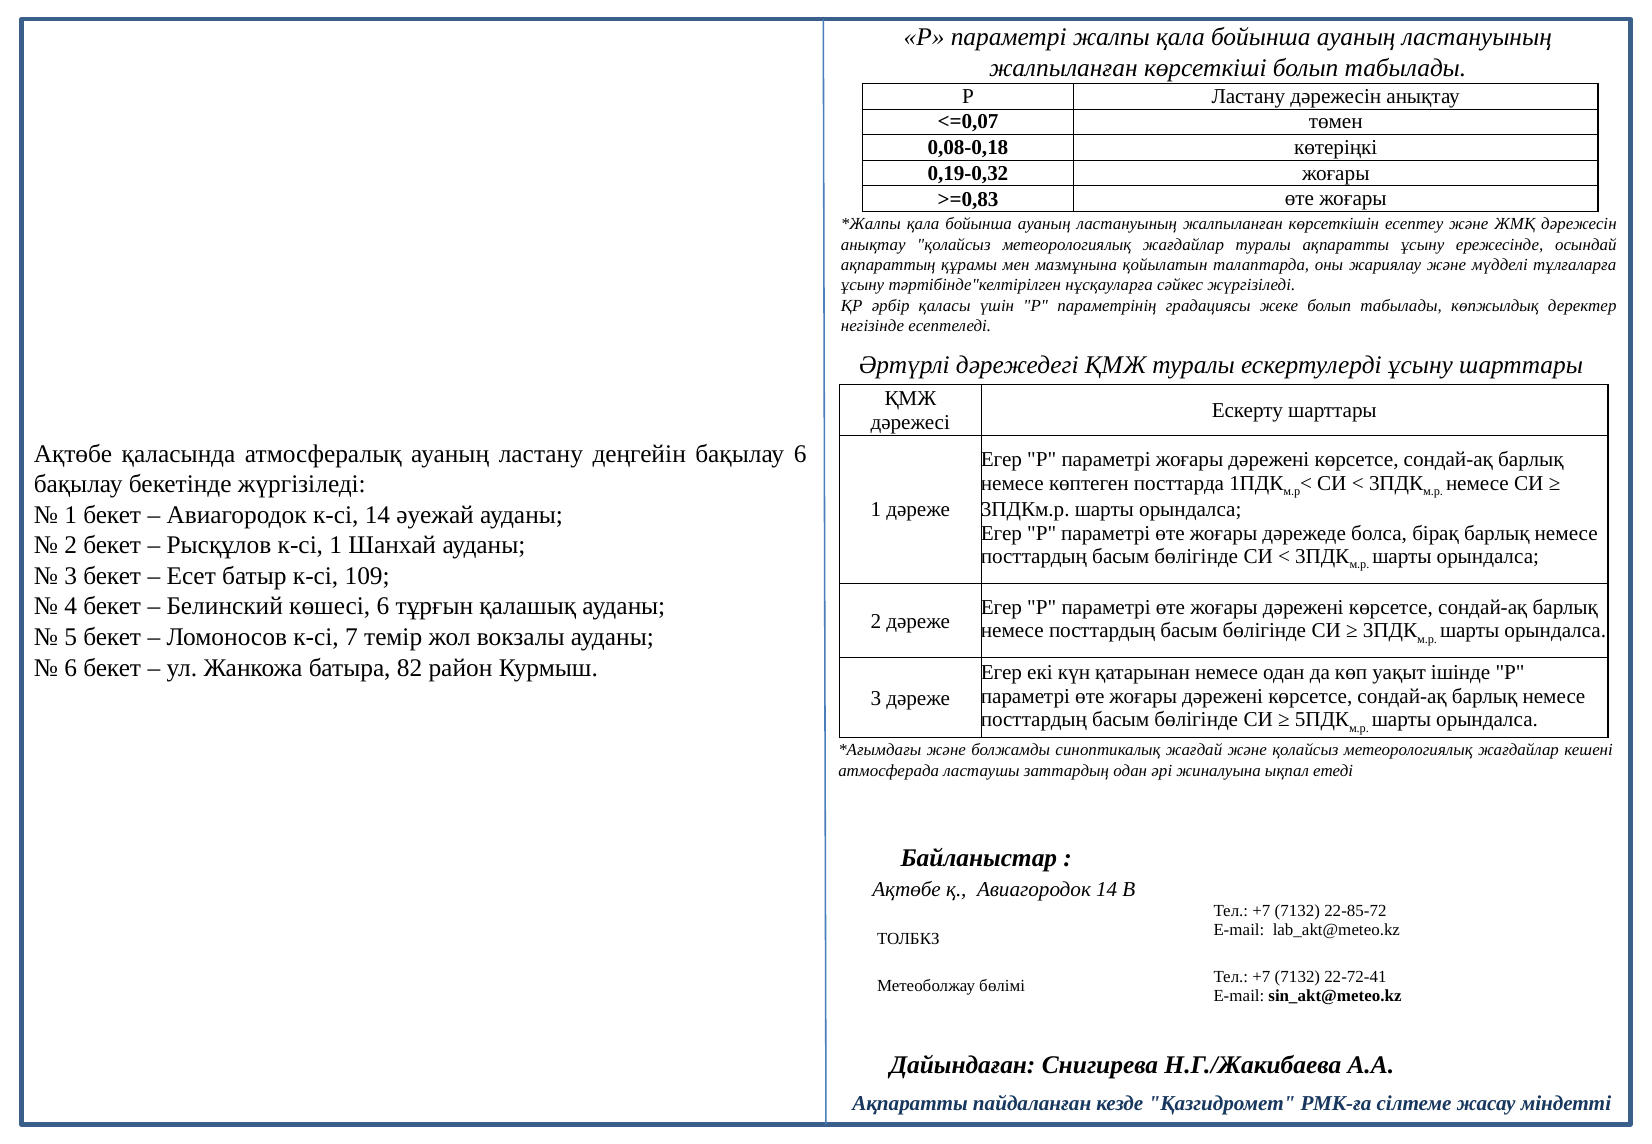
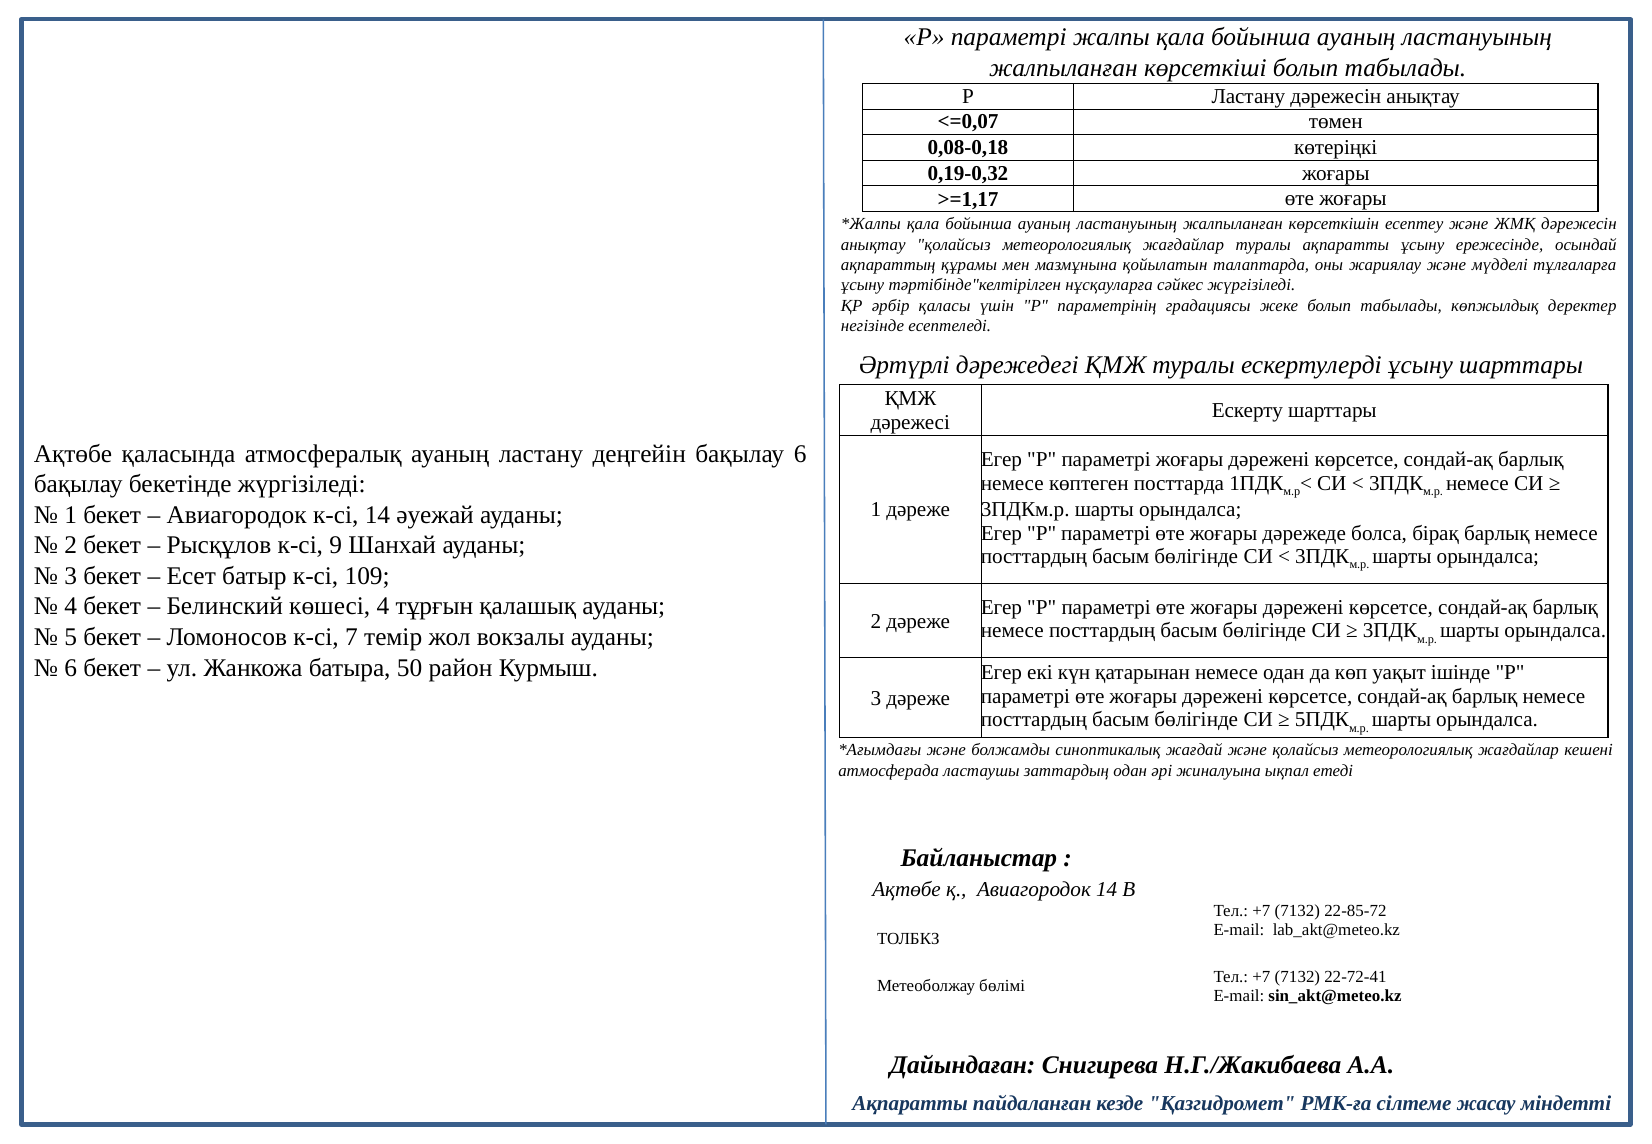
>=0,83: >=0,83 -> >=1,17 (968, 200)
к-сі 1: 1 -> 9 (336, 545)
көшесі 6: 6 -> 4 (383, 606)
82: 82 -> 50 (410, 667)
